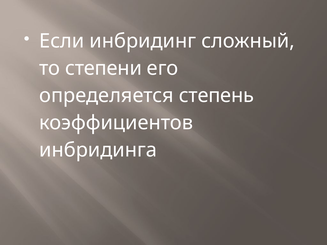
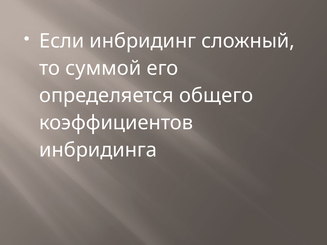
степени: степени -> суммой (103, 68)
степень: степень -> общего (216, 96)
